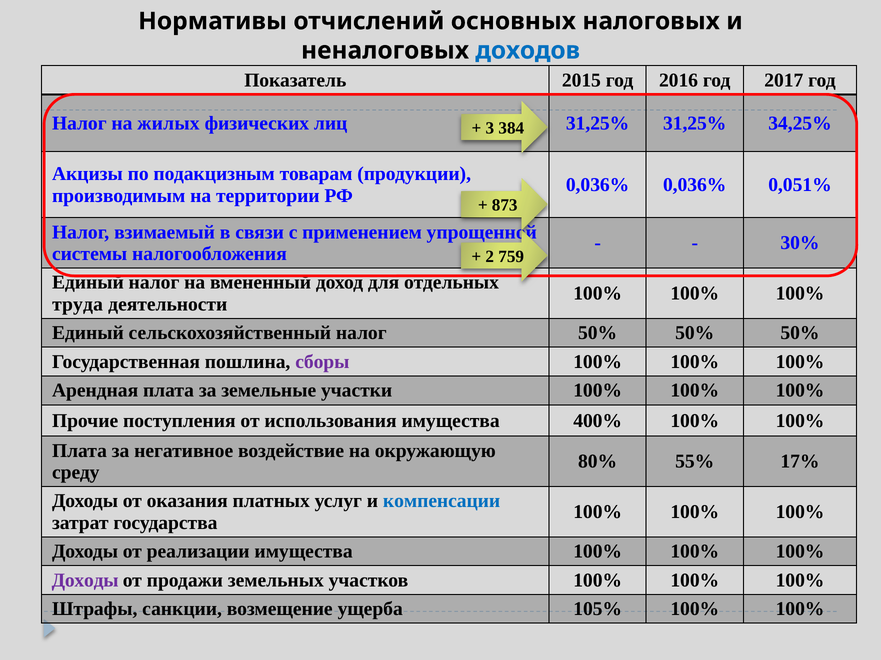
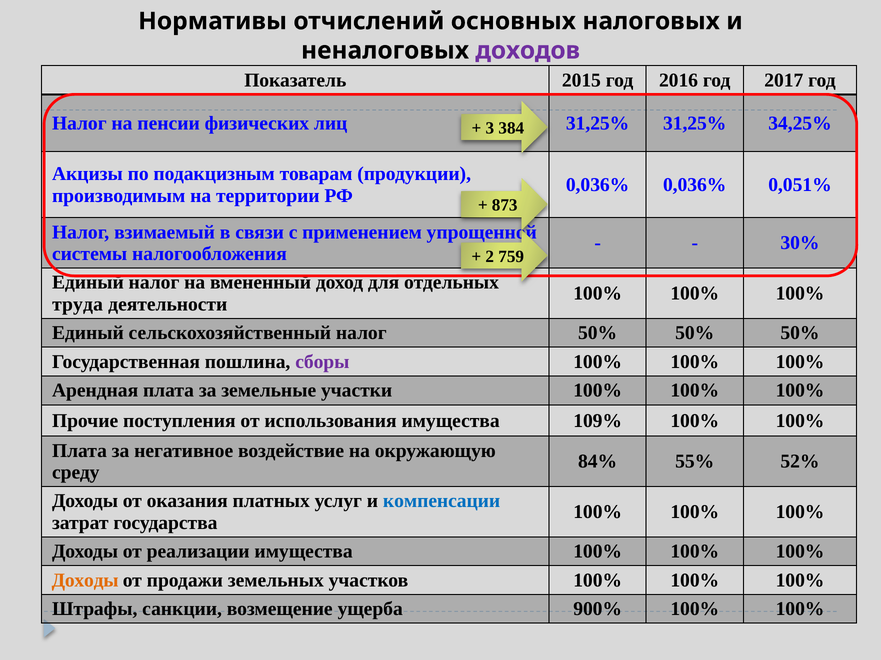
доходов colour: blue -> purple (528, 51)
жилых: жилых -> пенсии (169, 123)
400%: 400% -> 109% (598, 421)
80%: 80% -> 84% (598, 462)
17%: 17% -> 52% (800, 462)
Доходы colour: purple -> orange (85, 581)
105%: 105% -> 900% (598, 609)
